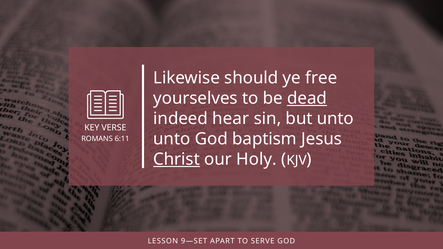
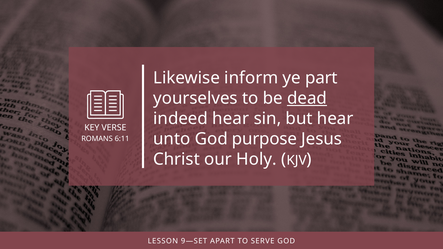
should: should -> inform (251, 78)
free: free -> part (321, 78)
but unto: unto -> hear (335, 119)
baptism: baptism -> purpose (265, 139)
Christ underline: present -> none (177, 159)
